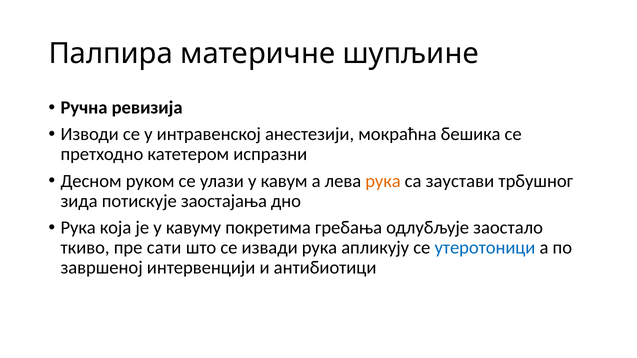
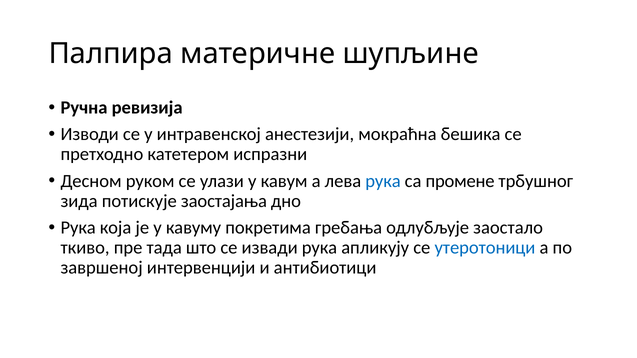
рука colour: orange -> blue (383, 181)
заустави: заустави -> промене (460, 181)
сати: сати -> тада (164, 248)
